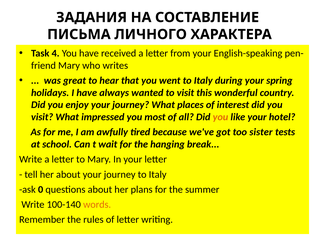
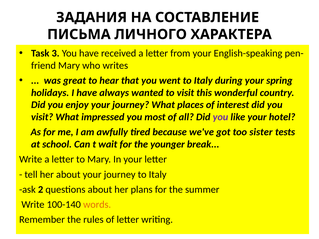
4: 4 -> 3 (56, 53)
you colour: orange -> purple (220, 117)
hanging: hanging -> younger (167, 144)
0: 0 -> 2 (41, 190)
